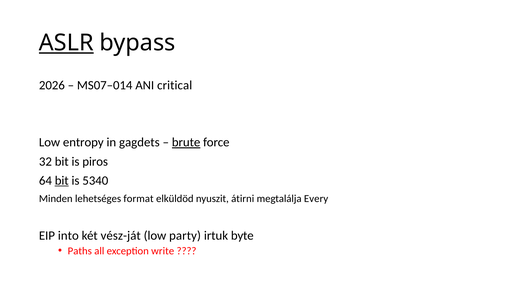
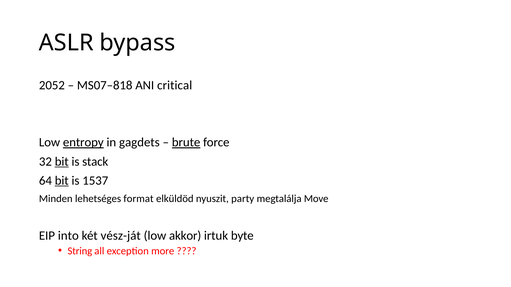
ASLR underline: present -> none (66, 43)
2026: 2026 -> 2052 (52, 85)
MS07–014: MS07–014 -> MS07–818 (105, 85)
entropy underline: none -> present (83, 143)
bit underline: none -> present (62, 162)
piros: piros -> stack (95, 162)
5340: 5340 -> 1537 (95, 181)
átirni: átirni -> party (243, 199)
Every: Every -> Move (316, 199)
party: party -> akkor (185, 236)
Paths: Paths -> String (80, 251)
write: write -> more (163, 251)
